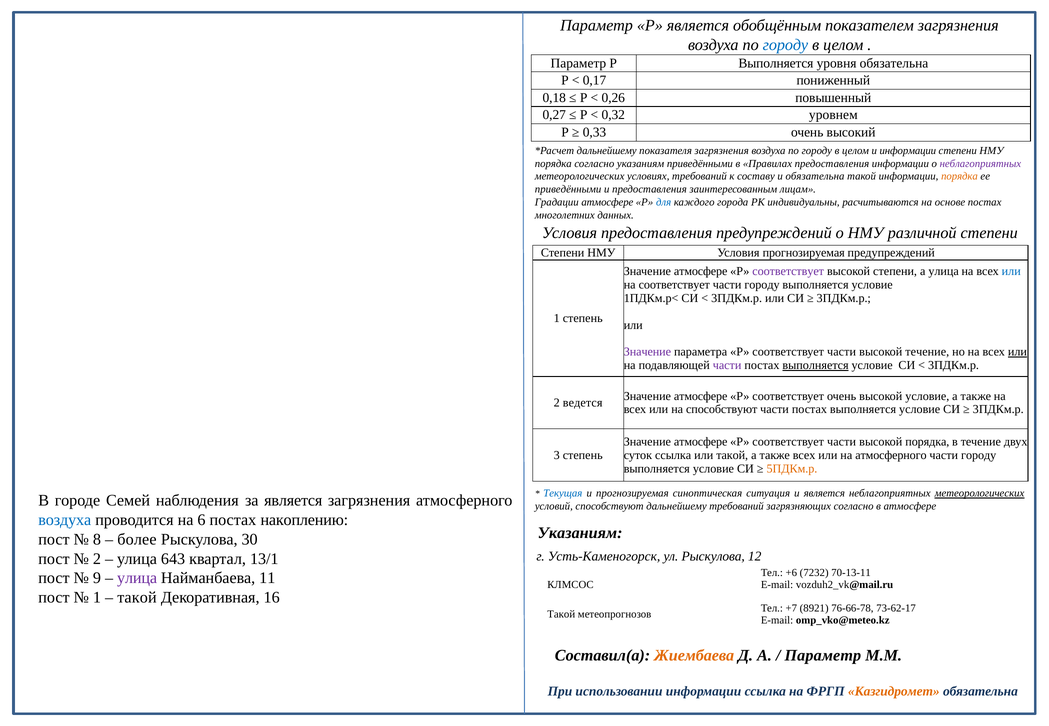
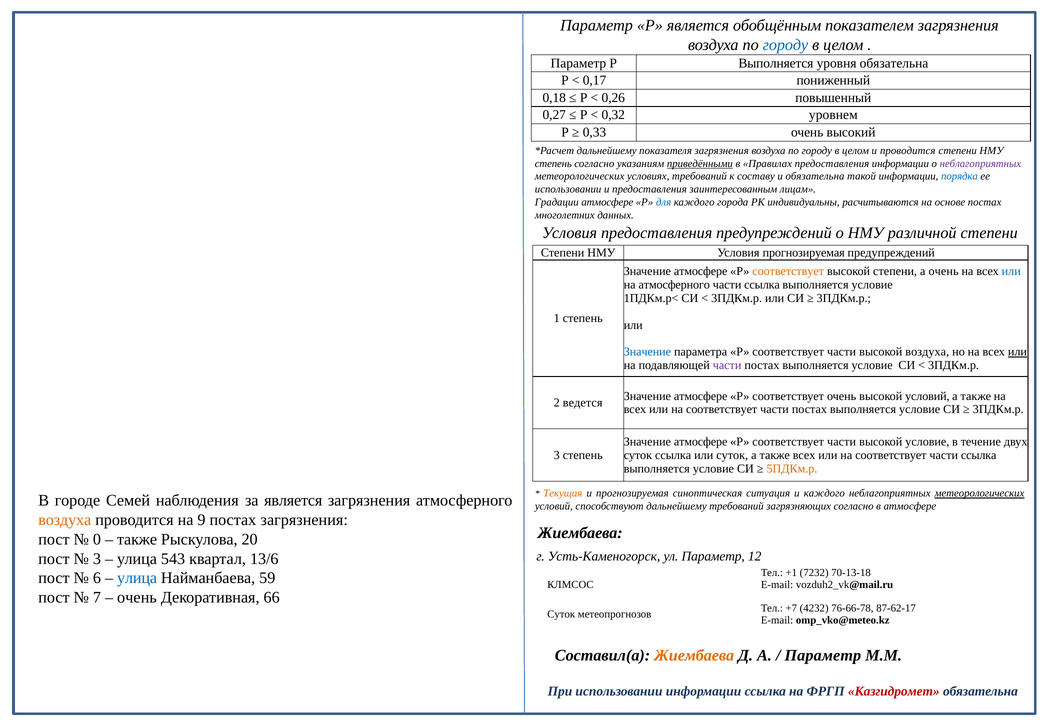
и информации: информации -> проводится (908, 151)
порядка: порядка -> степень (553, 164)
приведёнными underline: none -> present (700, 164)
порядка colour: orange -> blue (959, 176)
приведёнными: приведёнными -> использовании (568, 189)
соответствует colour: purple -> orange (788, 271)
а улица: улица -> очень (944, 271)
на соответствует: соответствует -> атмосферного (674, 285)
городу: городу -> ссылка (762, 285)
Значение colour: purple -> blue (647, 352)
высокой течение: течение -> воздуха (927, 352)
выполняется underline: present -> none (816, 365)
высокой условие: условие -> условий (927, 396)
способствуют: способствуют -> соответствует (722, 410)
высокой порядка: порядка -> условие (927, 442)
или такой: такой -> суток (732, 455)
атмосферного: атмосферного -> соответствует (891, 455)
городу: городу -> ссылка (979, 455)
Текущая colour: blue -> orange (563, 493)
и является: является -> каждого (824, 493)
воздуха colour: blue -> orange (65, 520)
6: 6 -> 9 (202, 520)
постах накоплению: накоплению -> загрязнения (304, 520)
Указаниям: Указаниям -> Жиембаева (580, 533)
8: 8 -> 0 (97, 540)
более: более -> также (137, 540)
30: 30 -> 20 (250, 540)
ул Рыскулова: Рыскулова -> Параметр (713, 556)
2: 2 -> 3 (97, 559)
643: 643 -> 543 (173, 559)
13/1: 13/1 -> 13/6 (264, 559)
+6: +6 -> +1 (791, 573)
70-13-11: 70-13-11 -> 70-13-18 (851, 573)
9: 9 -> 6 (97, 578)
улица colour: purple -> blue (137, 578)
11: 11 -> 59 (267, 578)
1: 1 -> 7 (97, 598)
такой: такой -> очень (137, 598)
16: 16 -> 66 (272, 598)
8921: 8921 -> 4232 (814, 609)
73-62-17: 73-62-17 -> 87-62-17 (896, 609)
Такой: Такой -> Суток (561, 615)
Казгидромет colour: orange -> red (894, 692)
